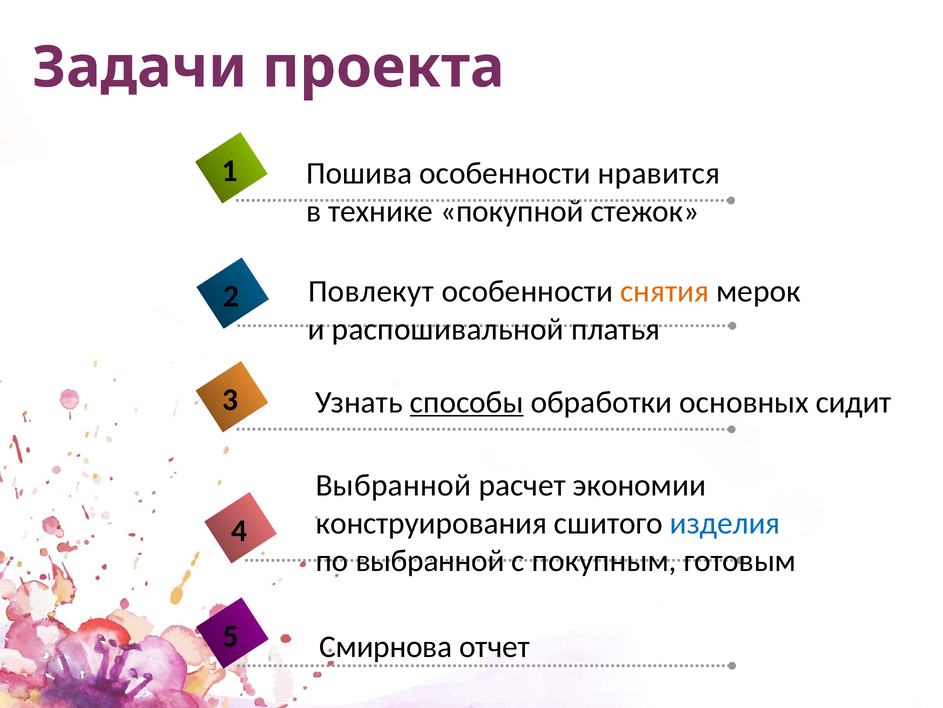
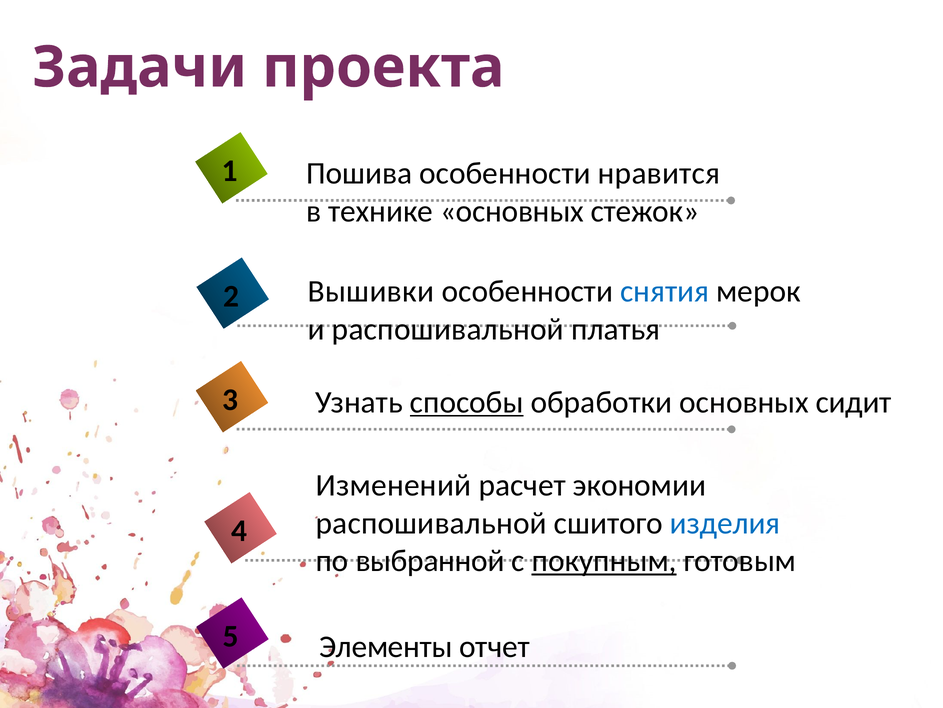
технике покупной: покупной -> основных (512, 211)
Повлекут: Повлекут -> Вышивки (371, 291)
снятия colour: orange -> blue (665, 291)
Выбранной: Выбранной -> Изменений (393, 485)
конструирования: конструирования -> распошивальной (431, 523)
покупным underline: none -> present (604, 560)
Смирнова: Смирнова -> Элементы (386, 646)
